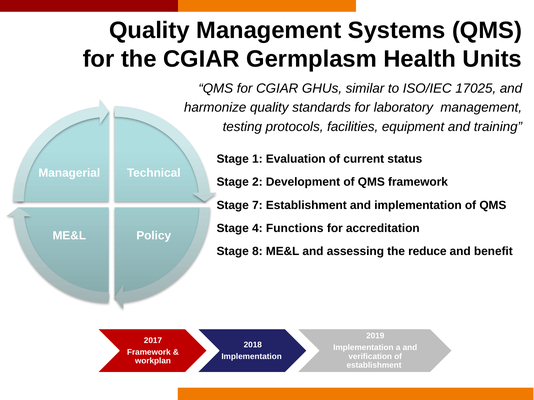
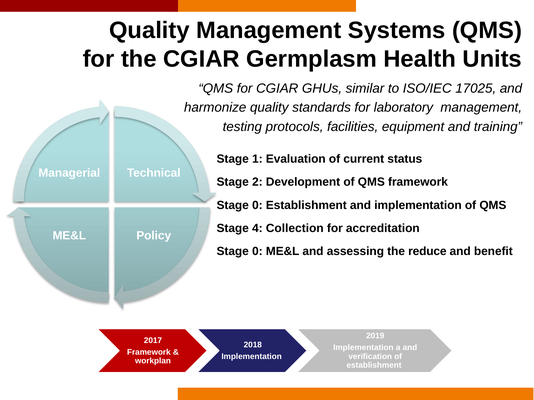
7: 7 -> 0 (257, 205)
Functions: Functions -> Collection (295, 228)
8: 8 -> 0 (257, 252)
